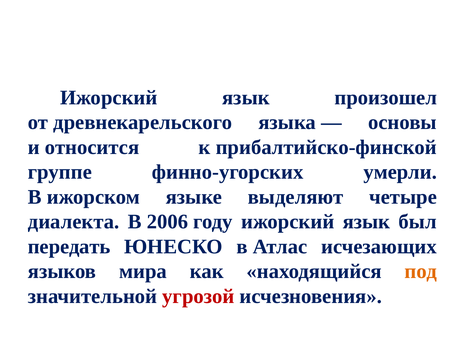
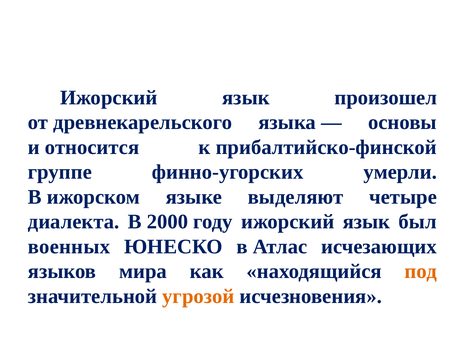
2006: 2006 -> 2000 (167, 222)
передать: передать -> военных (69, 246)
угрозой colour: red -> orange (198, 296)
